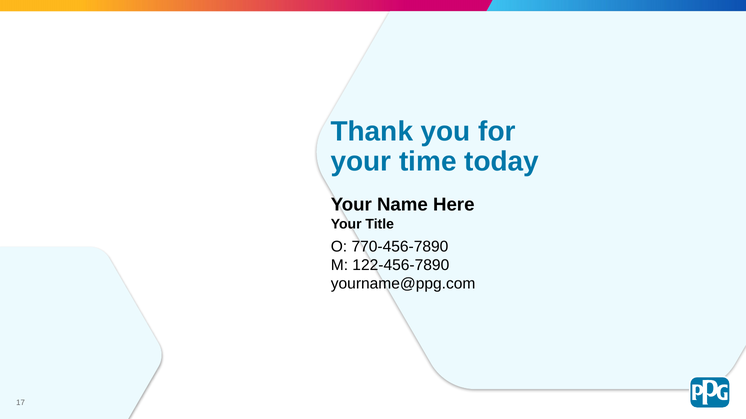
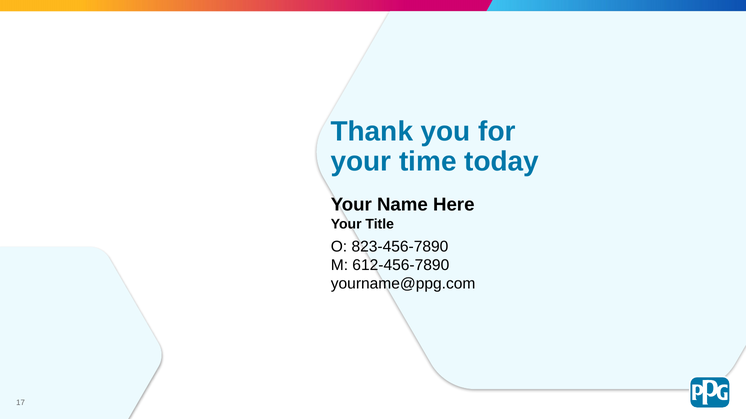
770-456-7890: 770-456-7890 -> 823-456-7890 (400, 247)
122-456-7890: 122-456-7890 -> 612-456-7890 (401, 266)
